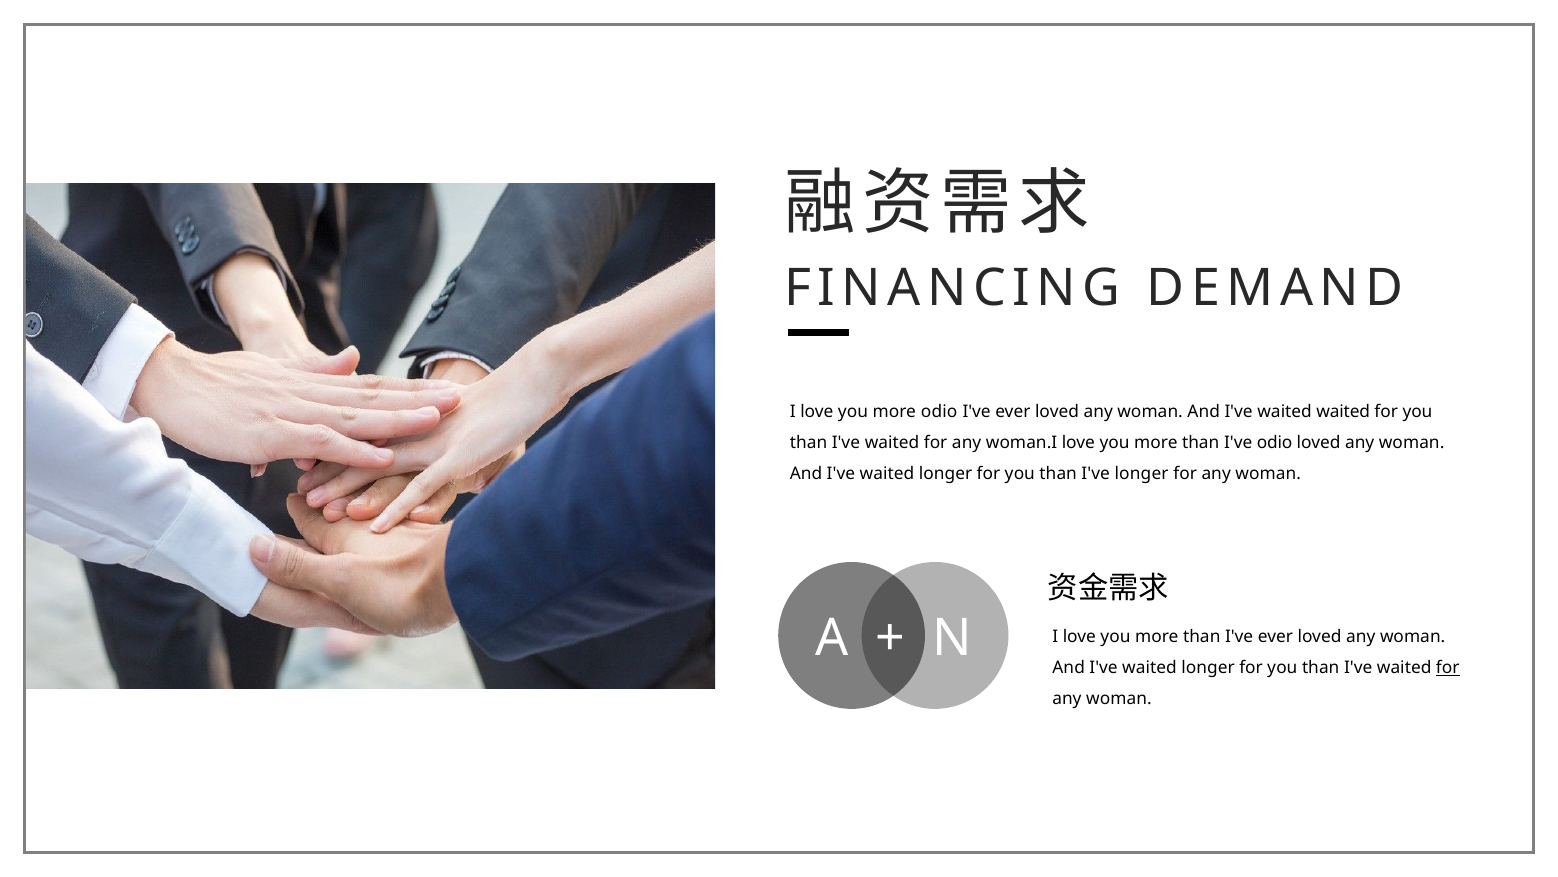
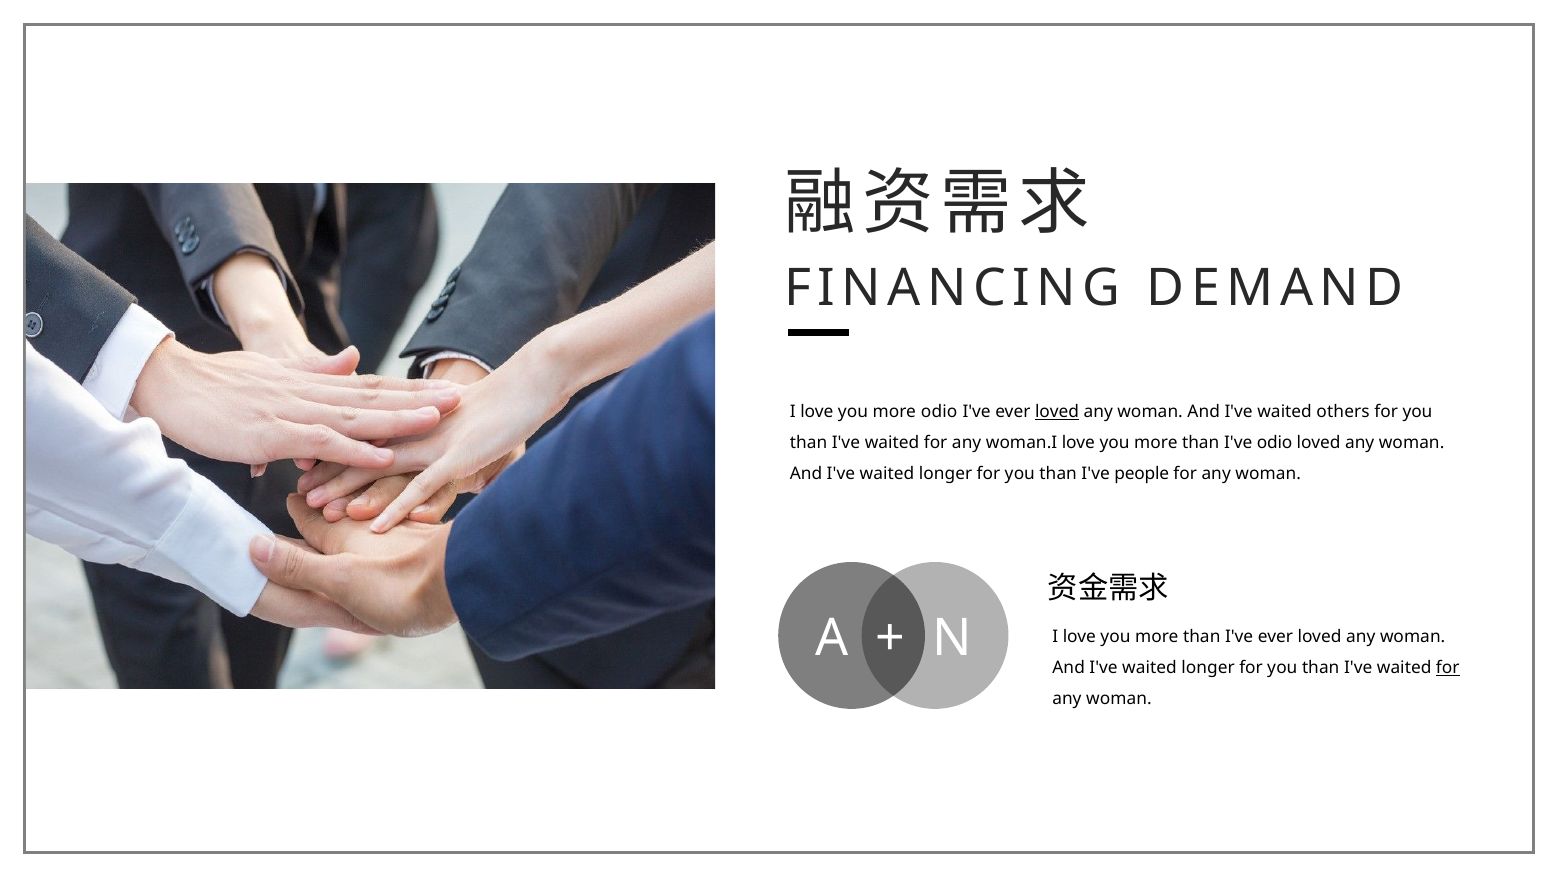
loved underline: none -> present (1057, 411)
waited waited: waited -> others (1343, 411)
I've longer: longer -> people (1142, 474)
